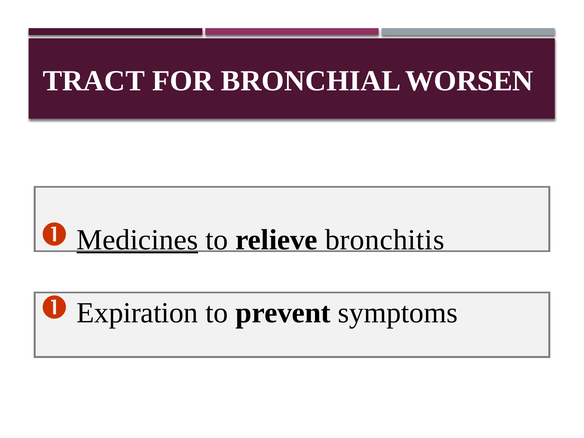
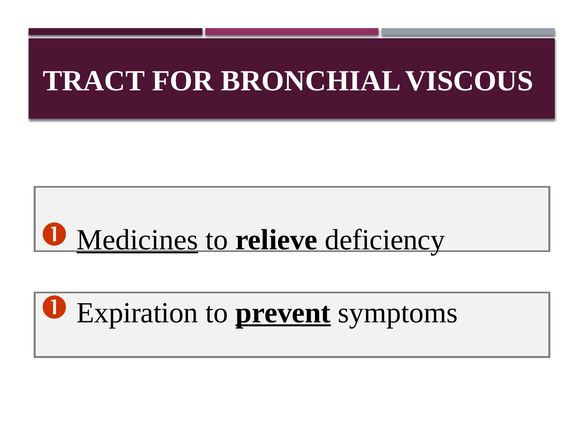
WORSEN: WORSEN -> VISCOUS (469, 81)
bronchitis: bronchitis -> deficiency (385, 240)
prevent underline: none -> present (283, 313)
